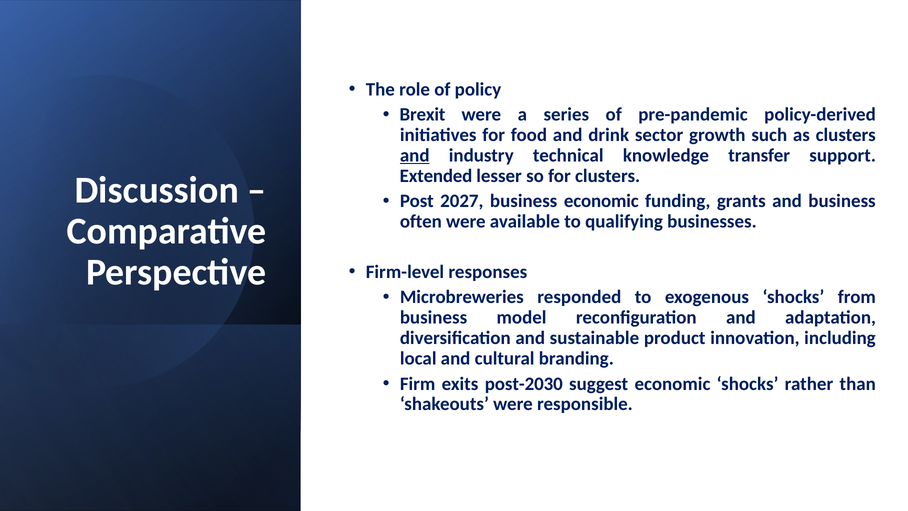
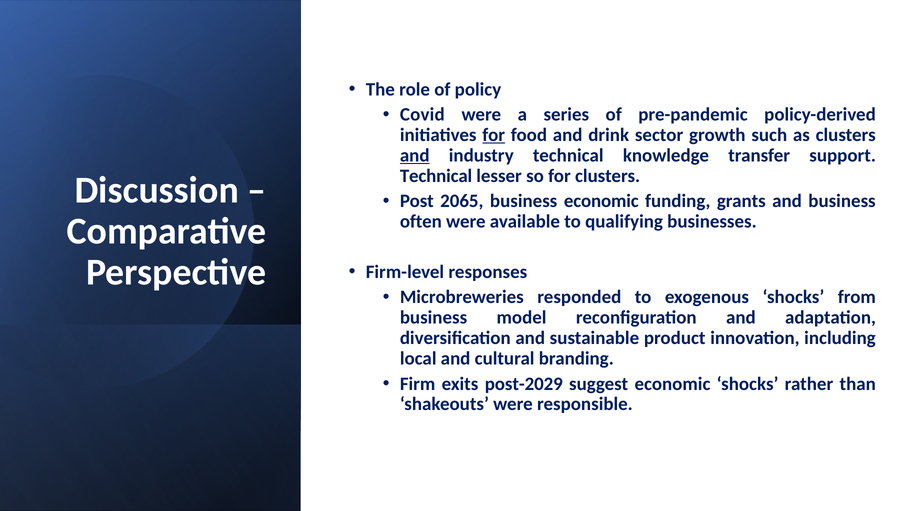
Brexit: Brexit -> Covid (422, 115)
for underline: none -> present (494, 135)
Extended: Extended -> Technical (436, 176)
2027: 2027 -> 2065 (462, 201)
post-2030: post-2030 -> post-2029 (524, 384)
